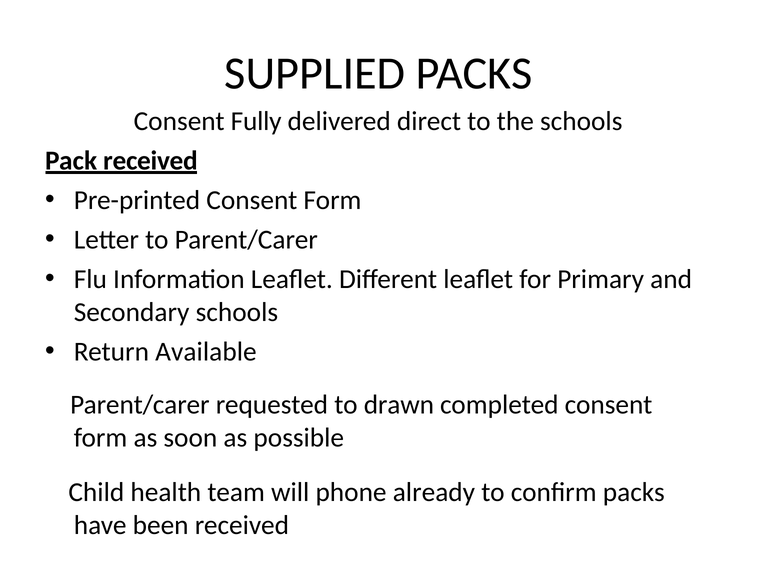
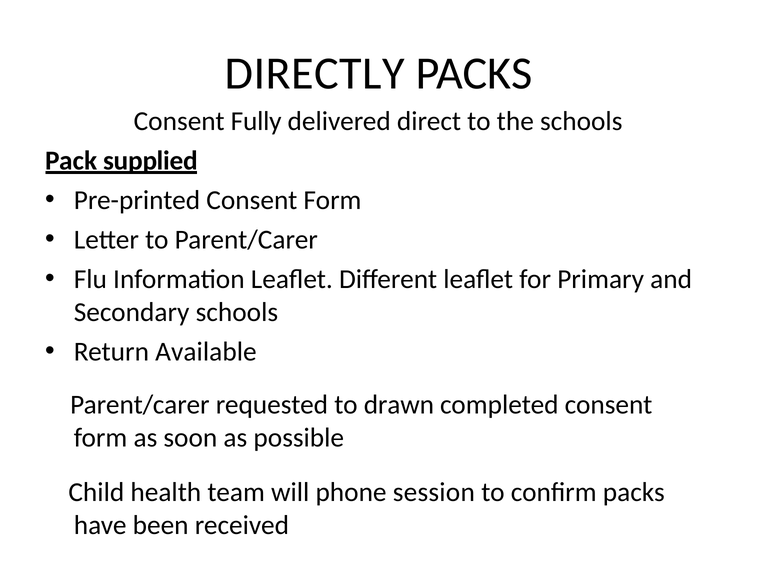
SUPPLIED: SUPPLIED -> DIRECTLY (315, 73)
Pack received: received -> supplied (151, 161)
already: already -> session (434, 492)
